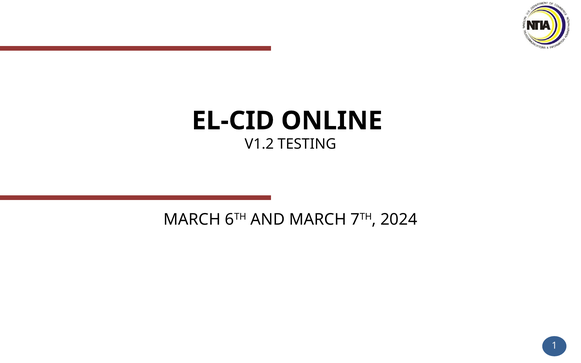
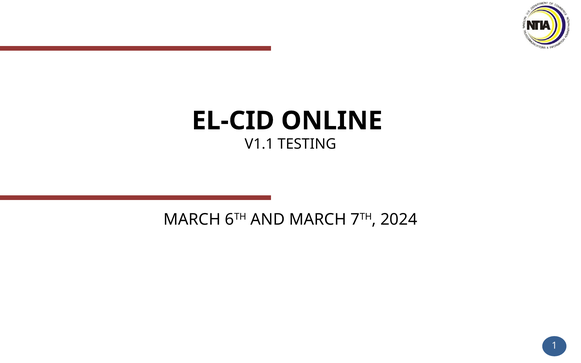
V1.2: V1.2 -> V1.1 (259, 144)
